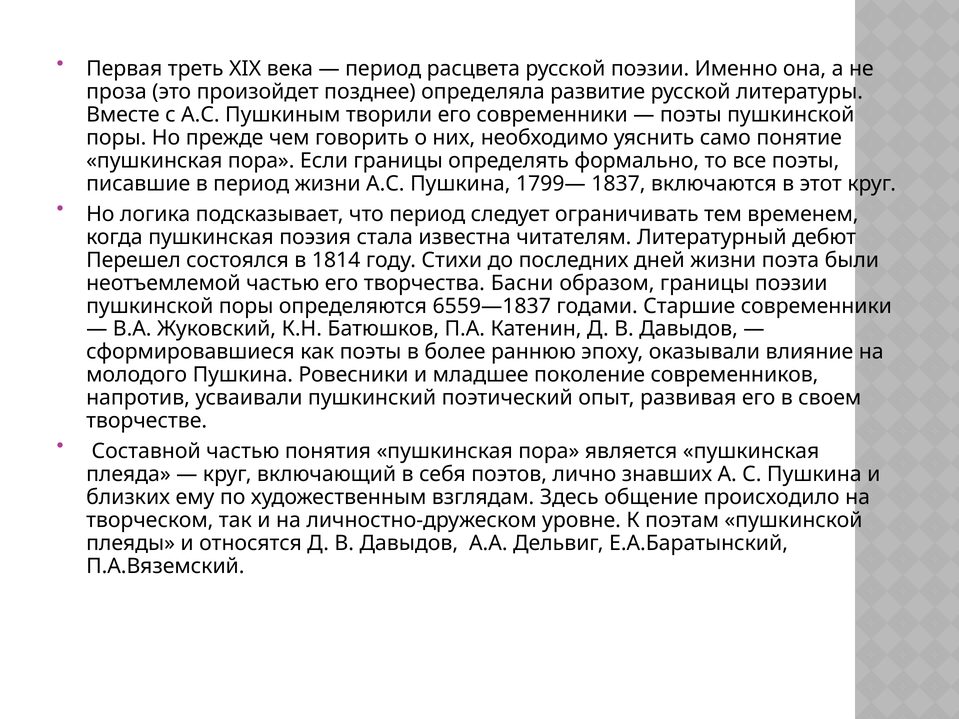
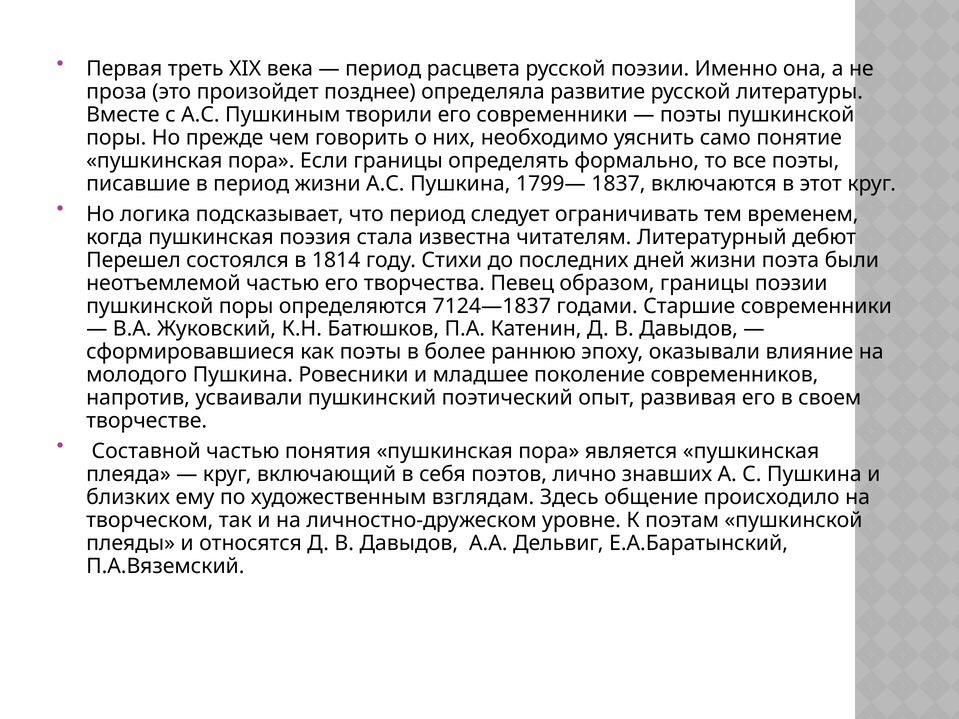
Басни: Басни -> Певец (522, 283)
6559—1837: 6559—1837 -> 7124—1837 (492, 306)
